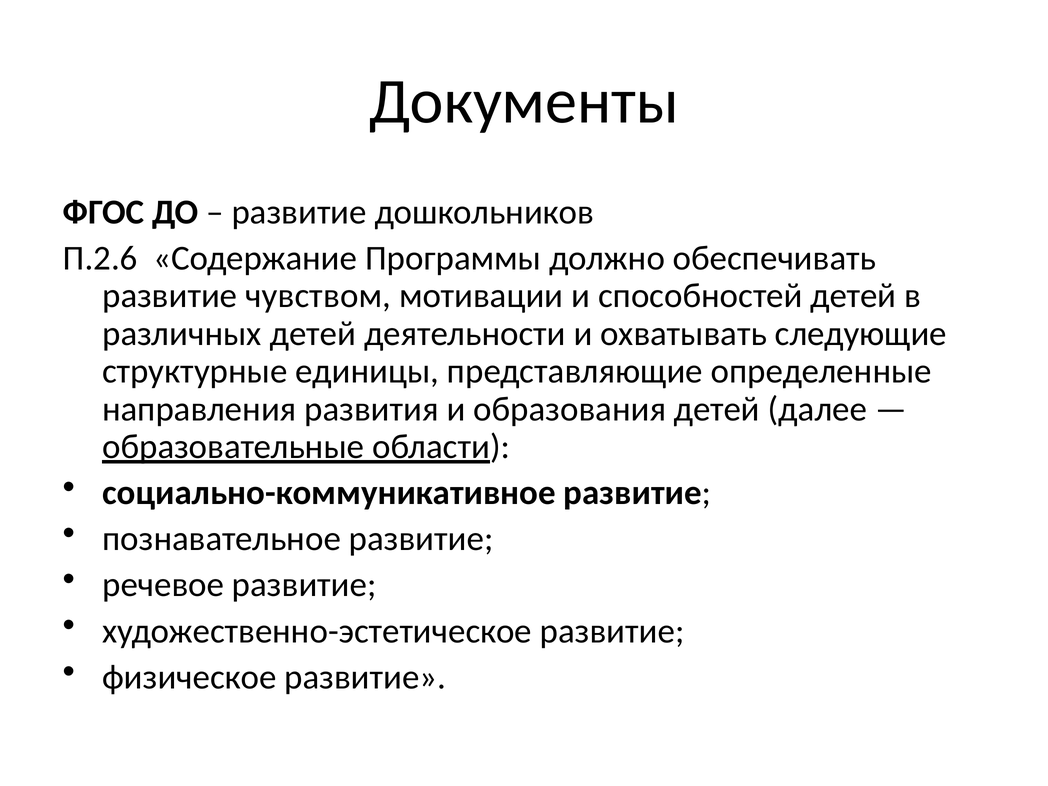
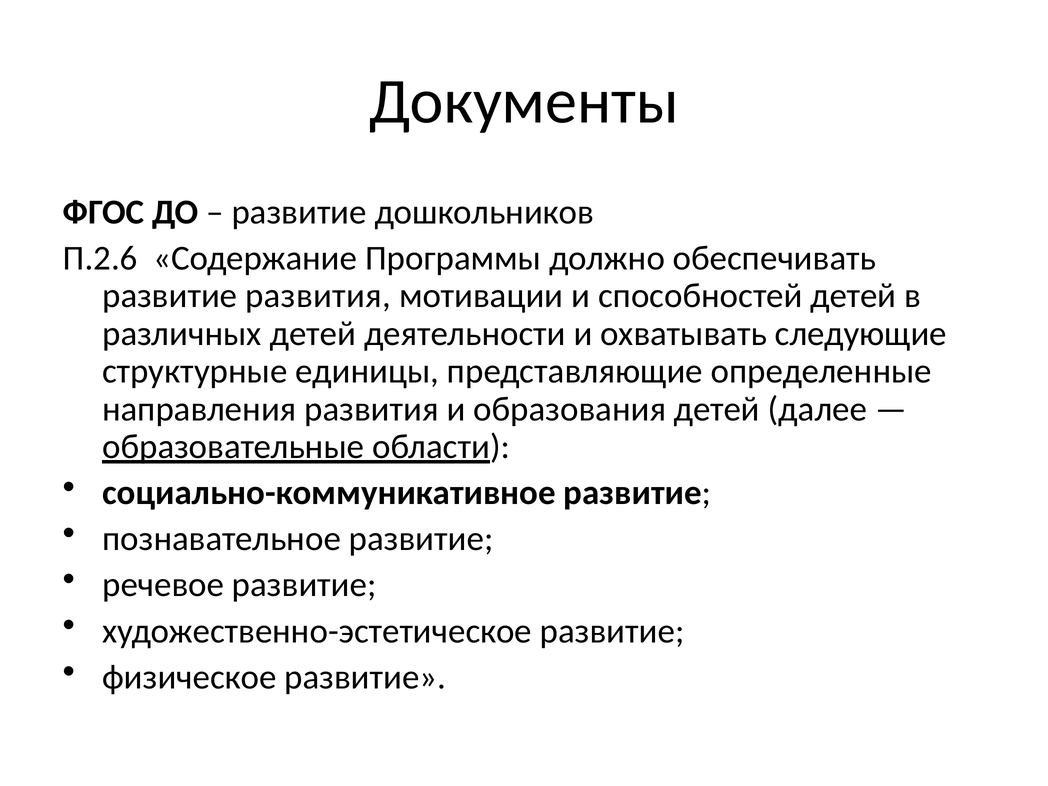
развитие чувством: чувством -> развития (318, 296)
